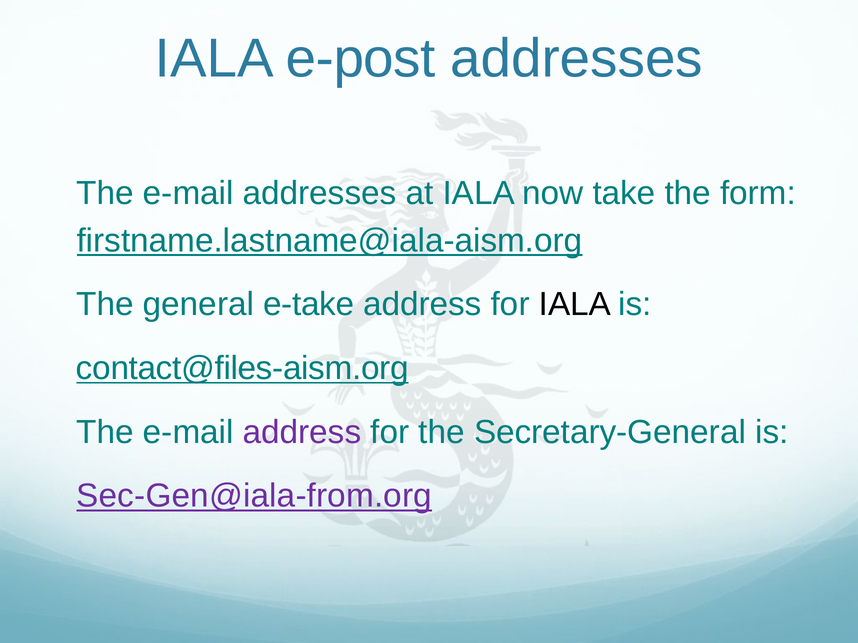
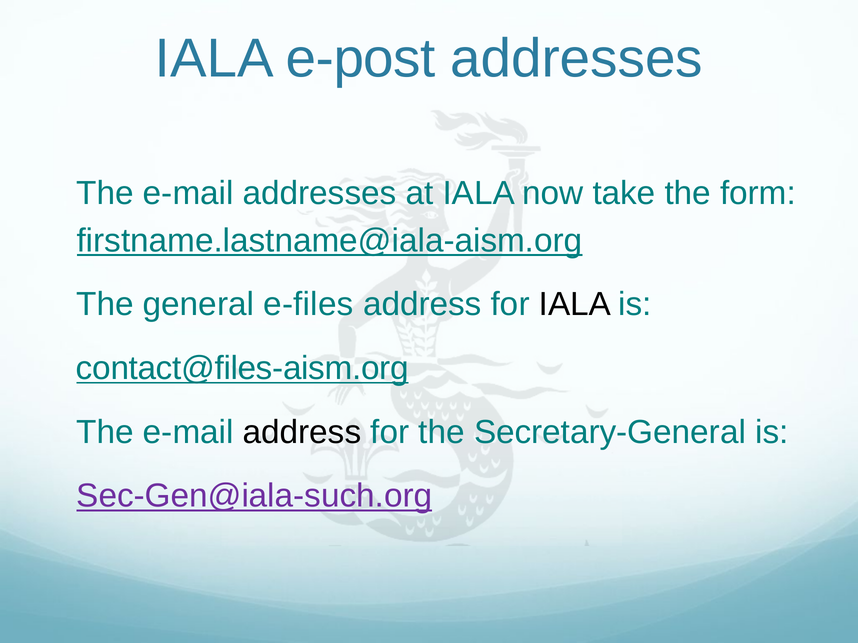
e-take: e-take -> e-files (308, 305)
address colour: purple -> black (302, 432)
Sec-Gen@iala-from.org: Sec-Gen@iala-from.org -> Sec-Gen@iala-such.org (254, 496)
